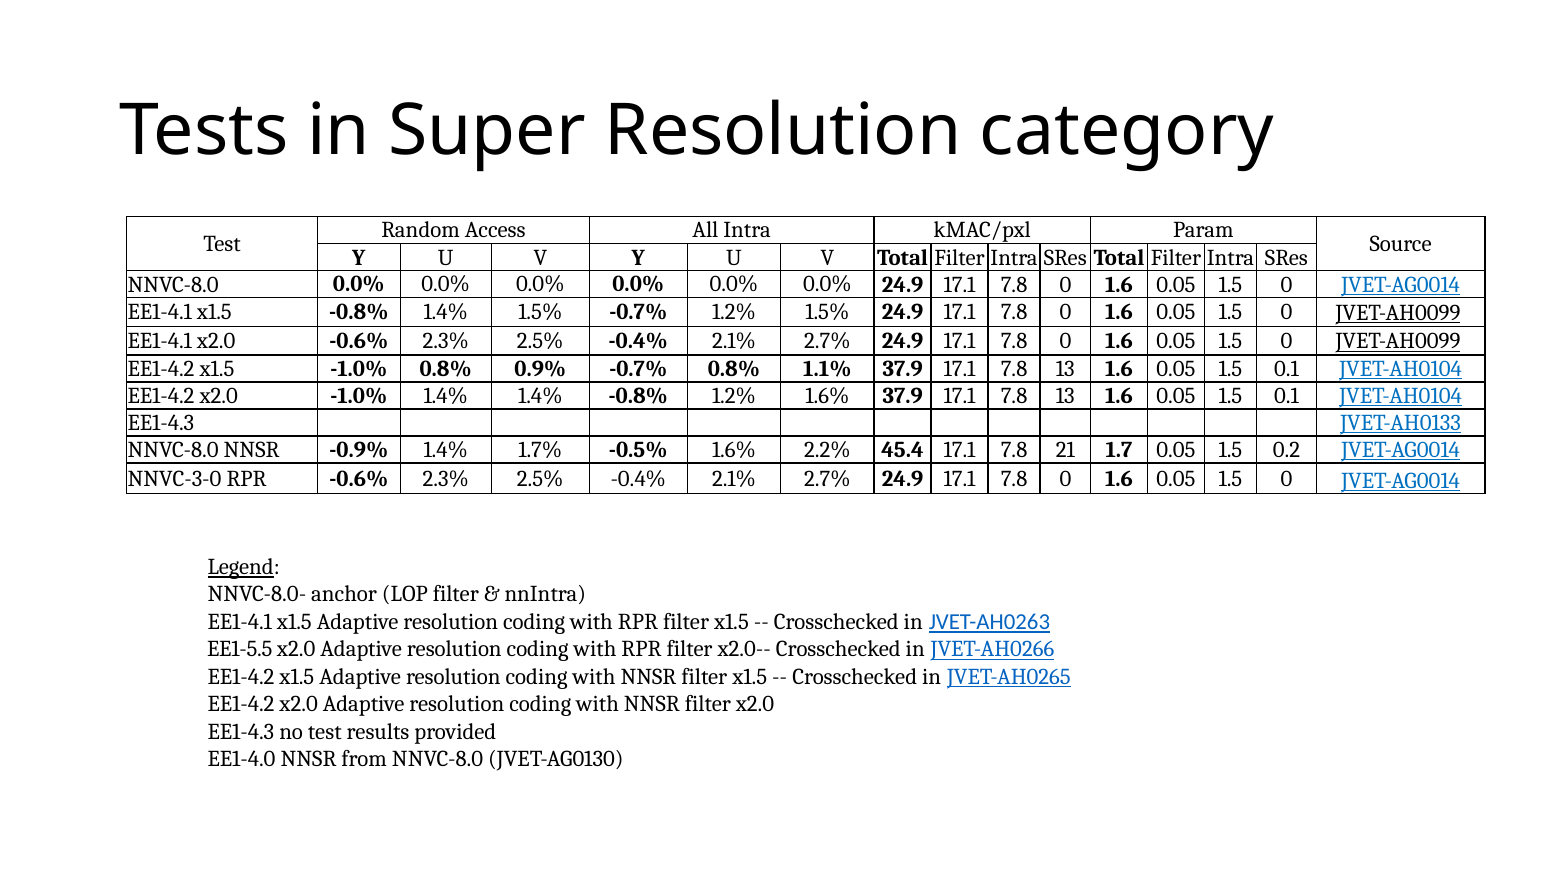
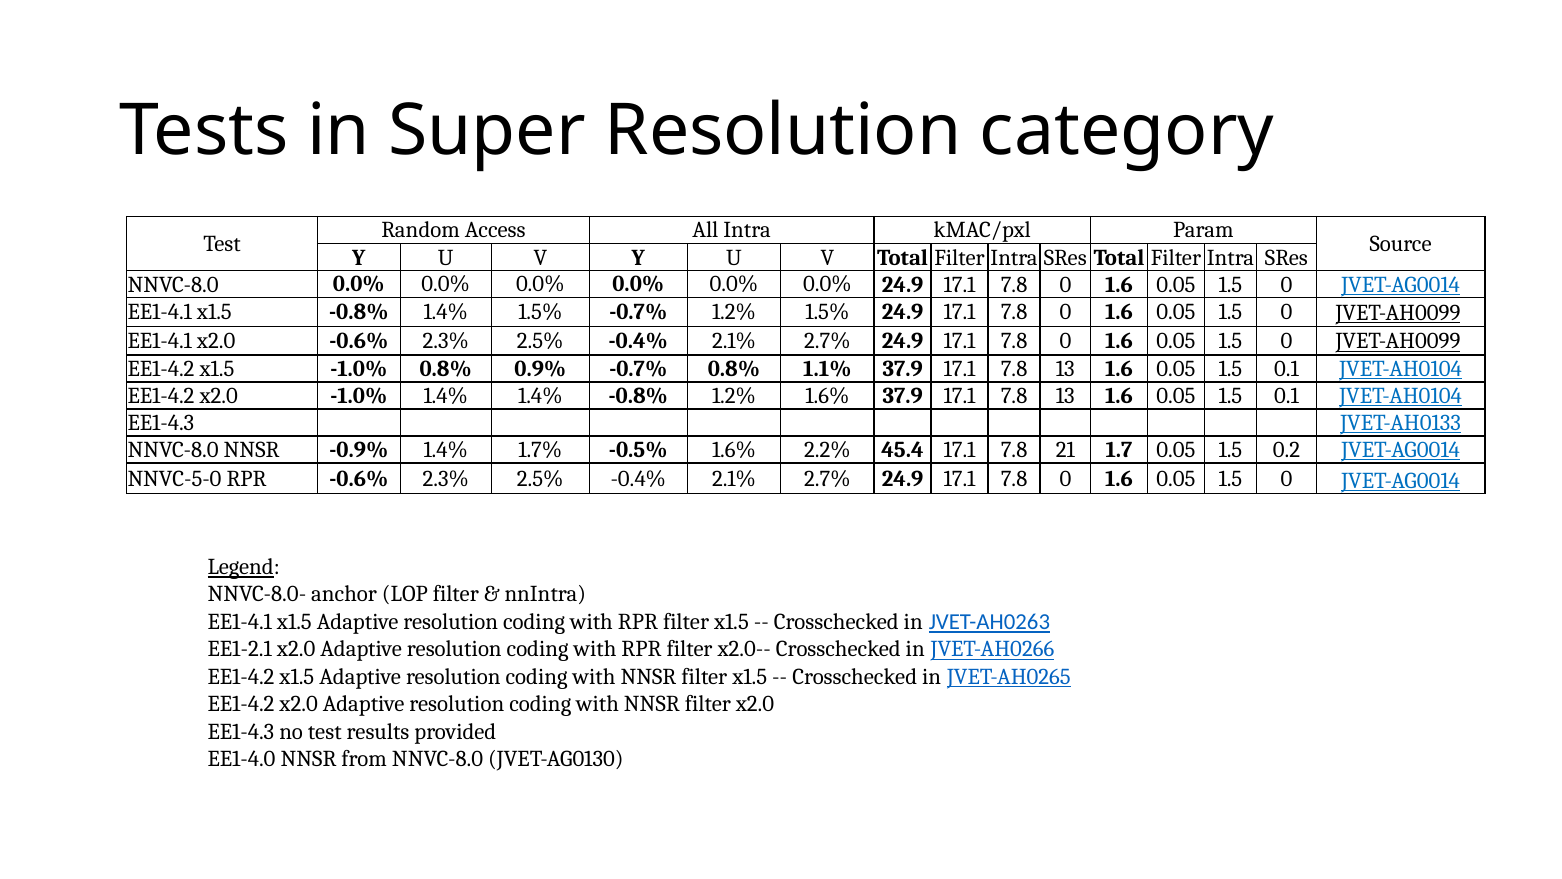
NNVC-3-0: NNVC-3-0 -> NNVC-5-0 (175, 478)
EE1-5.5: EE1-5.5 -> EE1-2.1 (240, 649)
